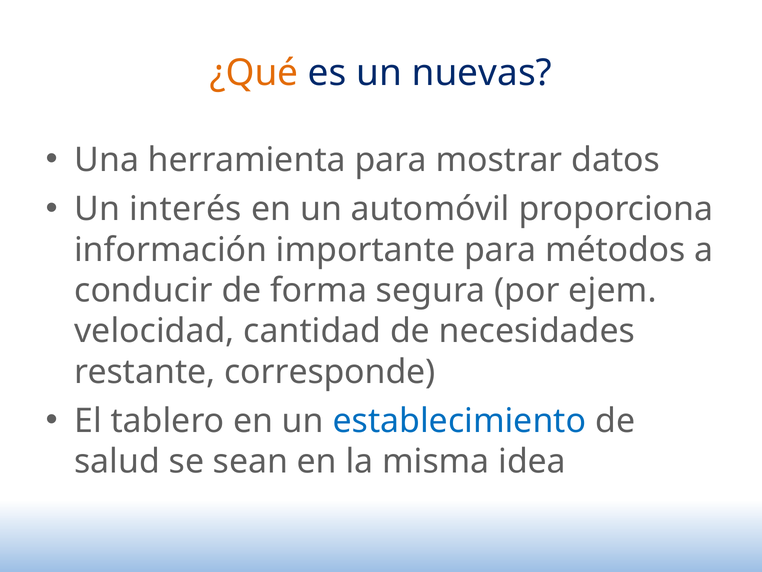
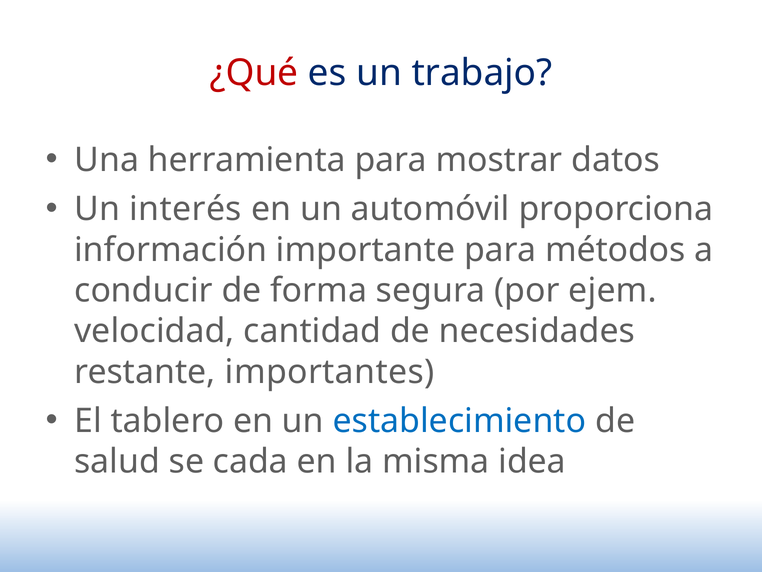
¿Qué colour: orange -> red (254, 73)
nuevas: nuevas -> trabajo (482, 73)
corresponde: corresponde -> importantes (330, 372)
sean: sean -> cada (250, 461)
